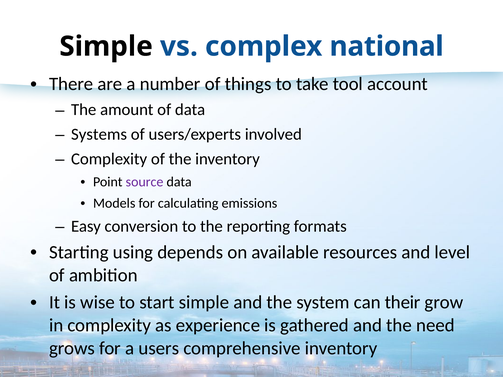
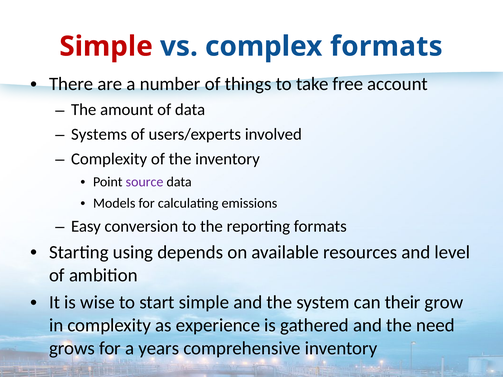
Simple colour: black -> red (106, 46)
complex national: national -> formats (386, 46)
tool: tool -> free (348, 84)
users: users -> years (159, 349)
